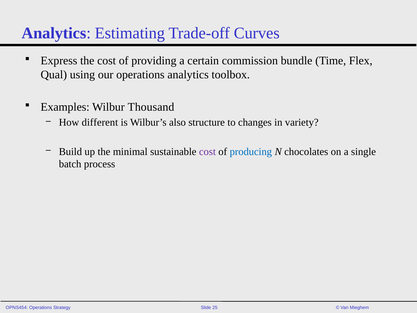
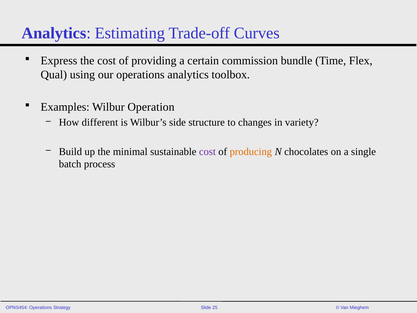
Thousand: Thousand -> Operation (151, 107)
also: also -> side (177, 122)
producing colour: blue -> orange (251, 151)
